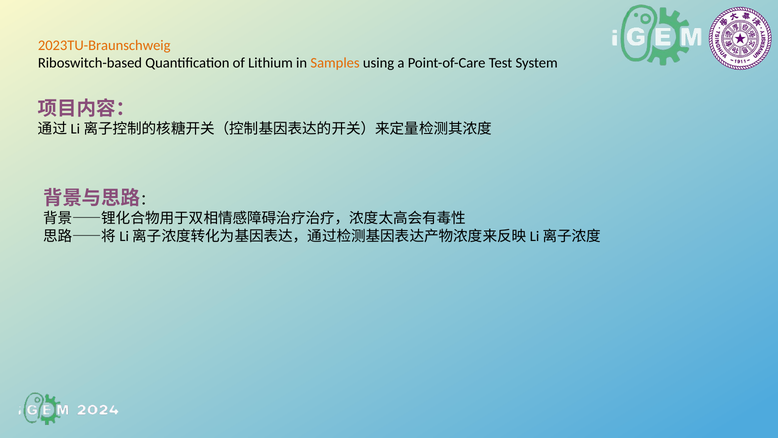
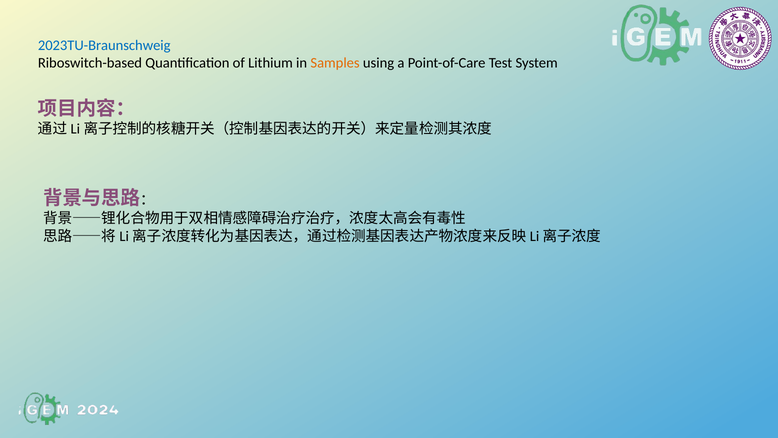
2023TU-Braunschweig colour: orange -> blue (104, 46)
